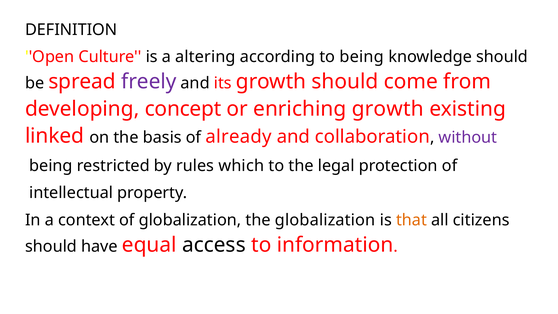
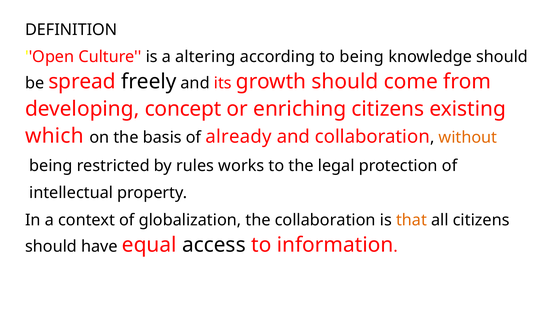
freely colour: purple -> black (149, 82)
enriching growth: growth -> citizens (388, 109)
linked: linked -> which (54, 136)
without colour: purple -> orange (468, 137)
which: which -> works (241, 166)
the globalization: globalization -> collaboration (325, 220)
